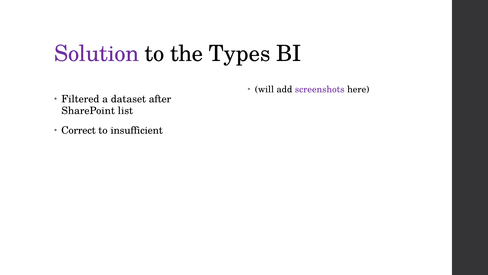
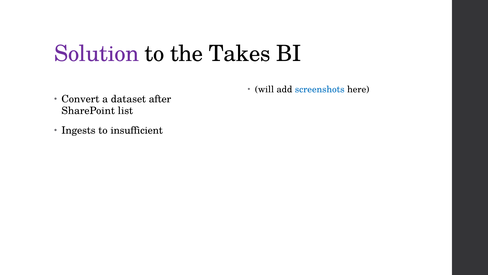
Types: Types -> Takes (240, 54)
screenshots colour: purple -> blue (320, 89)
Filtered: Filtered -> Convert (80, 99)
Correct: Correct -> Ingests (78, 130)
